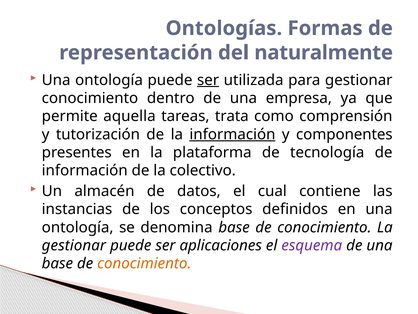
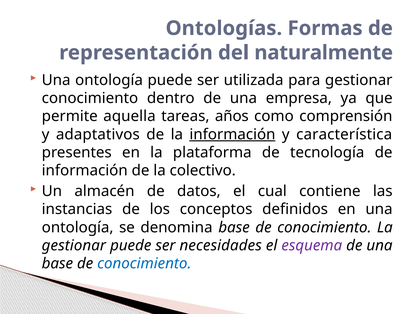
ser underline: present -> none (208, 80)
trata: trata -> años (232, 116)
tutorización: tutorización -> adaptativos (98, 134)
componentes: componentes -> característica (344, 134)
aplicaciones: aplicaciones -> necesidades (221, 245)
conocimiento colour: orange -> blue (144, 263)
